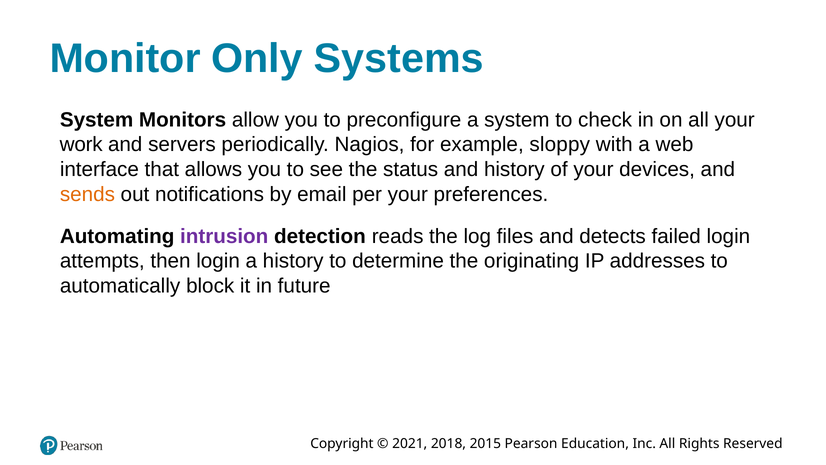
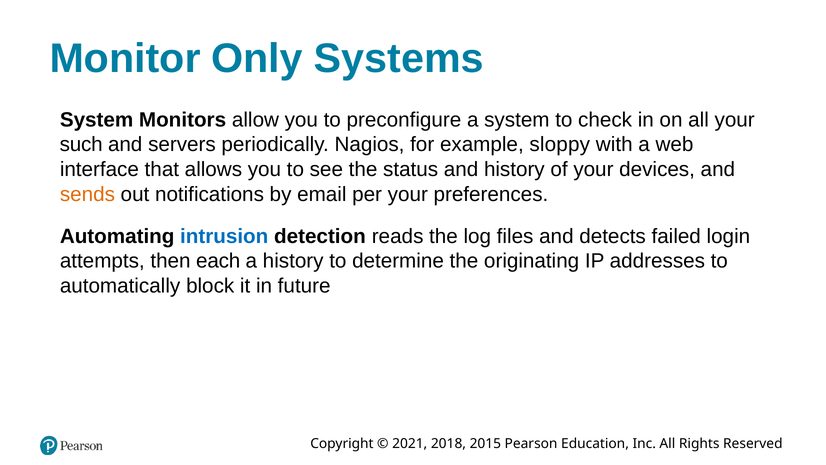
work: work -> such (81, 145)
intrusion colour: purple -> blue (224, 236)
then login: login -> each (218, 261)
